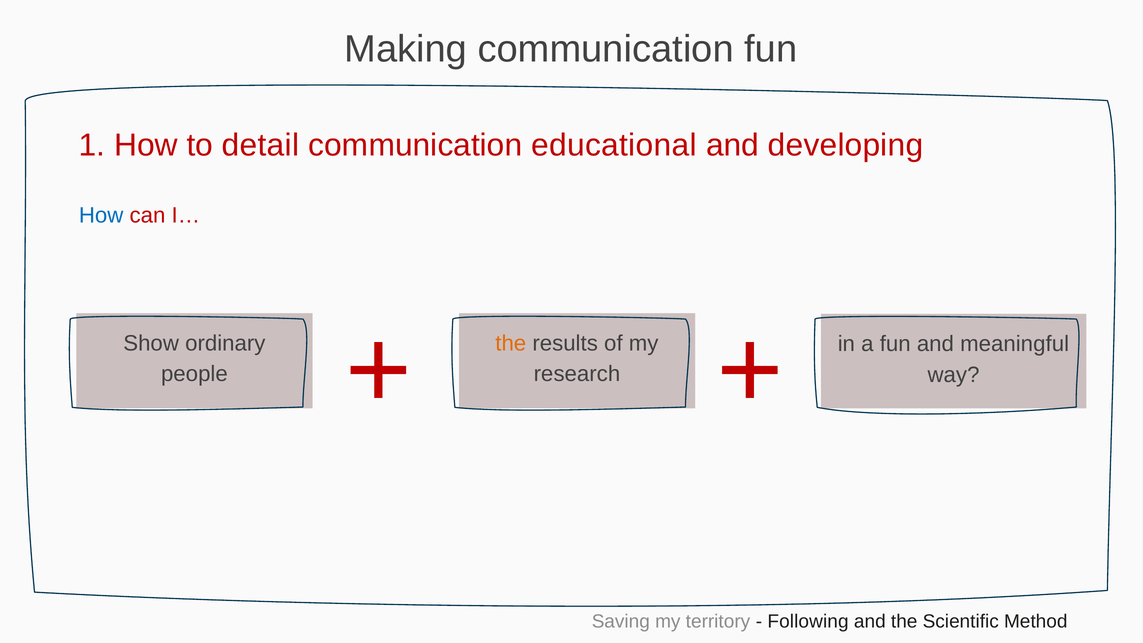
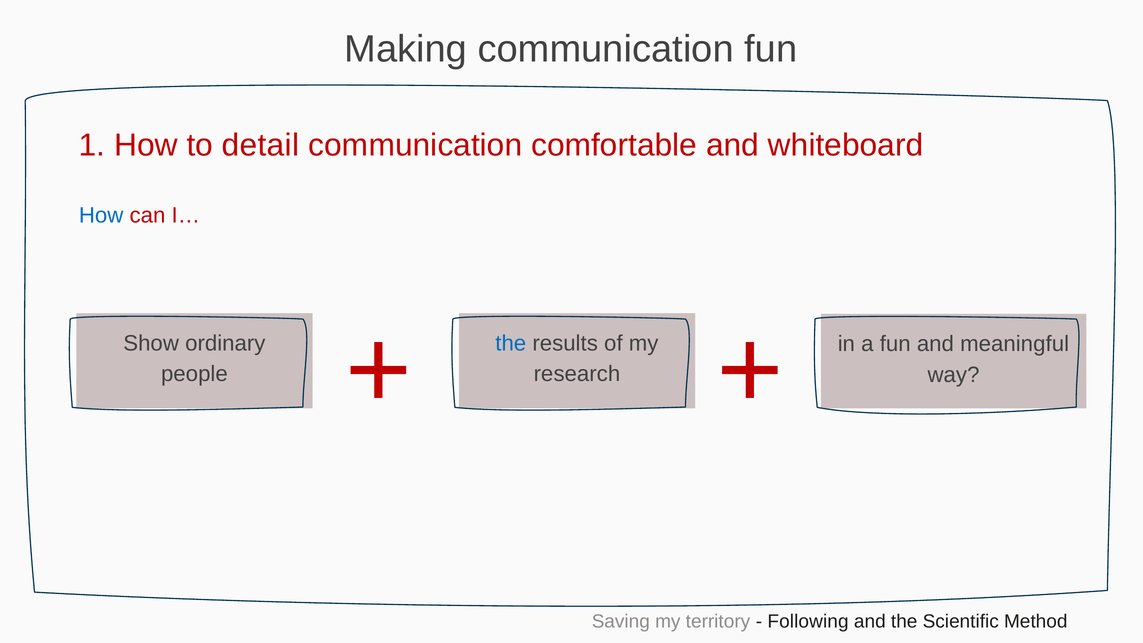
educational: educational -> comfortable (614, 145)
developing: developing -> whiteboard (846, 145)
the colour: orange -> blue (511, 343)
